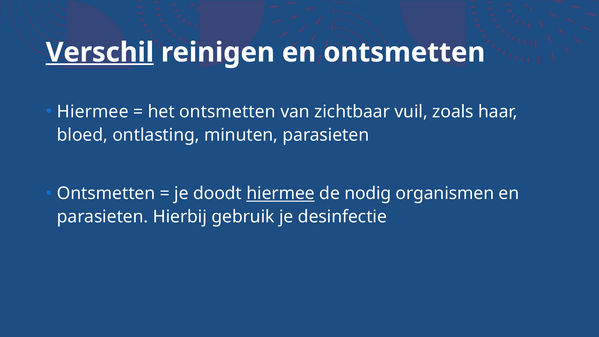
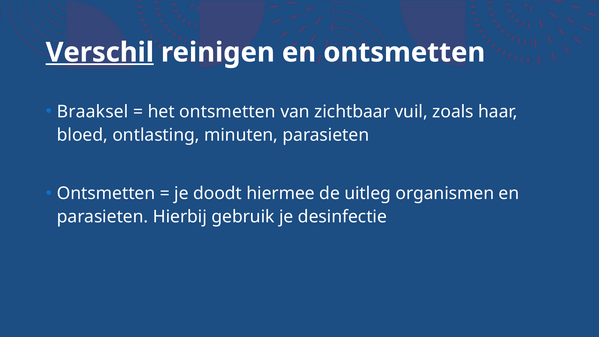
Hiermee: Hiermee -> Braaksel (93, 112)
hiermee underline: present -> none (281, 193)
nodig: nodig -> uitleg (368, 193)
